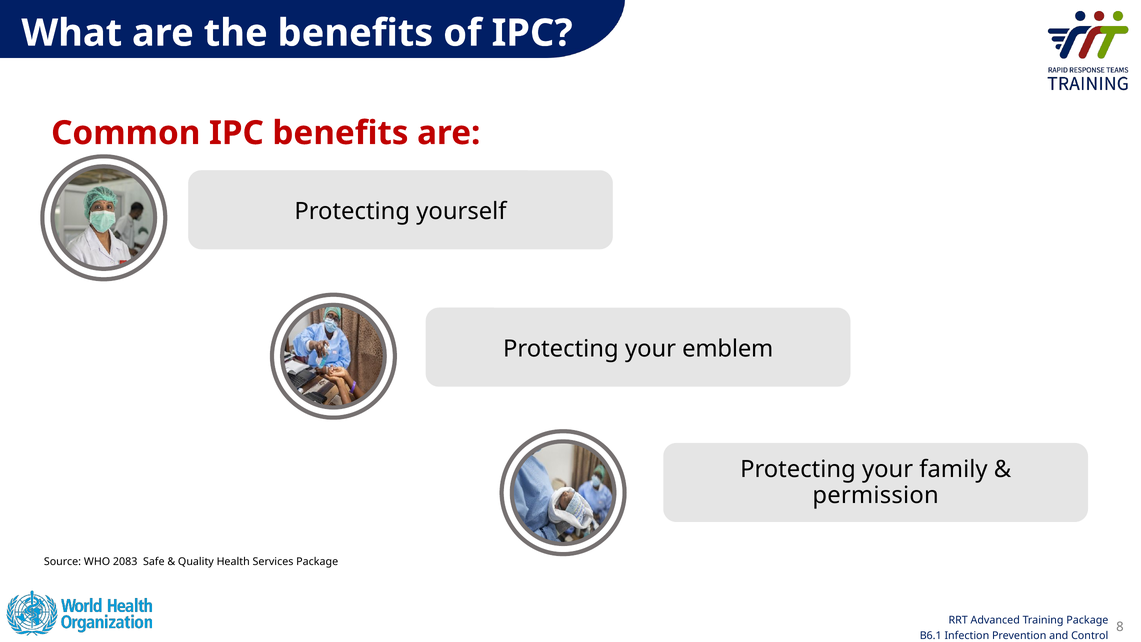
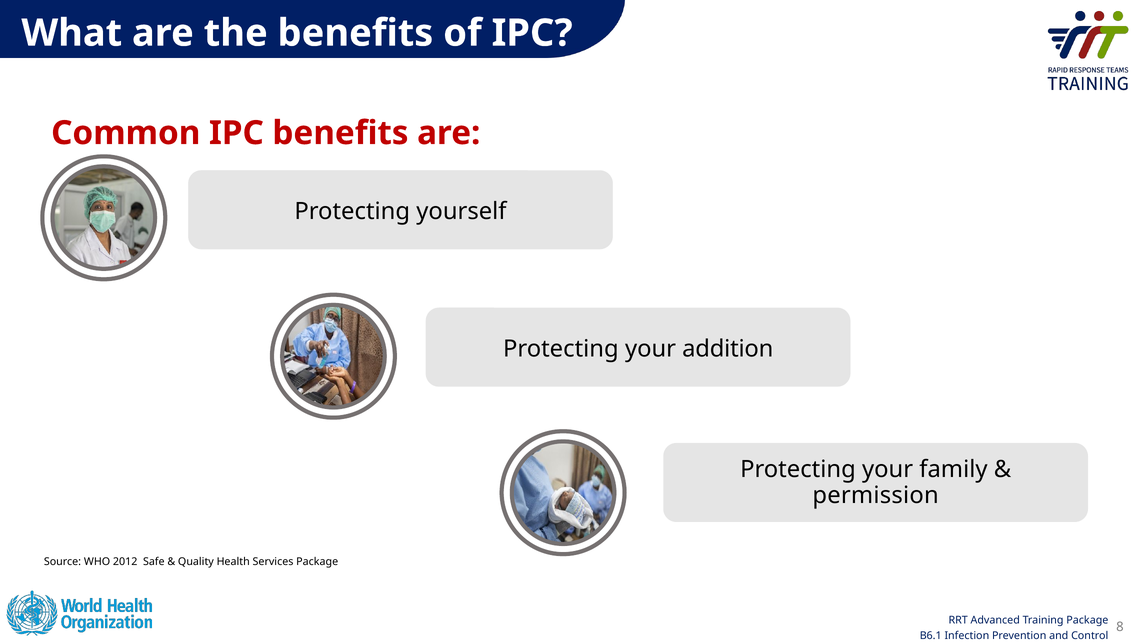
emblem: emblem -> addition (728, 349)
2083: 2083 -> 2012 (125, 562)
